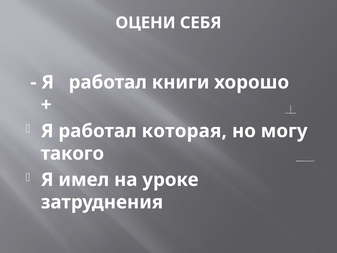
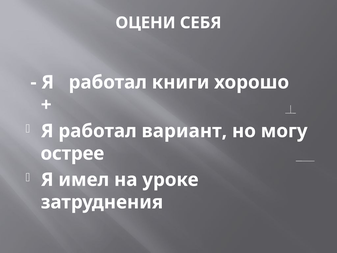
которая: которая -> вариант (184, 131)
такого: такого -> острее (72, 153)
